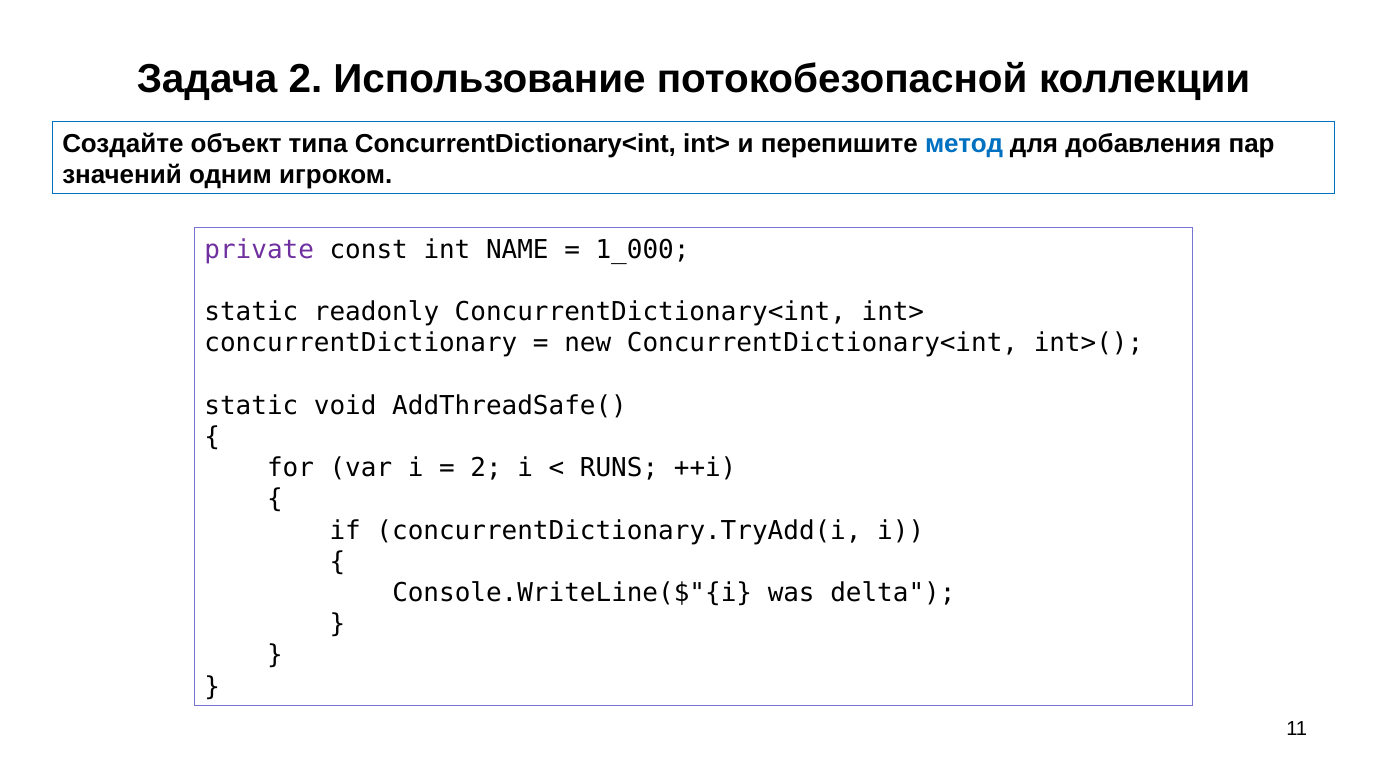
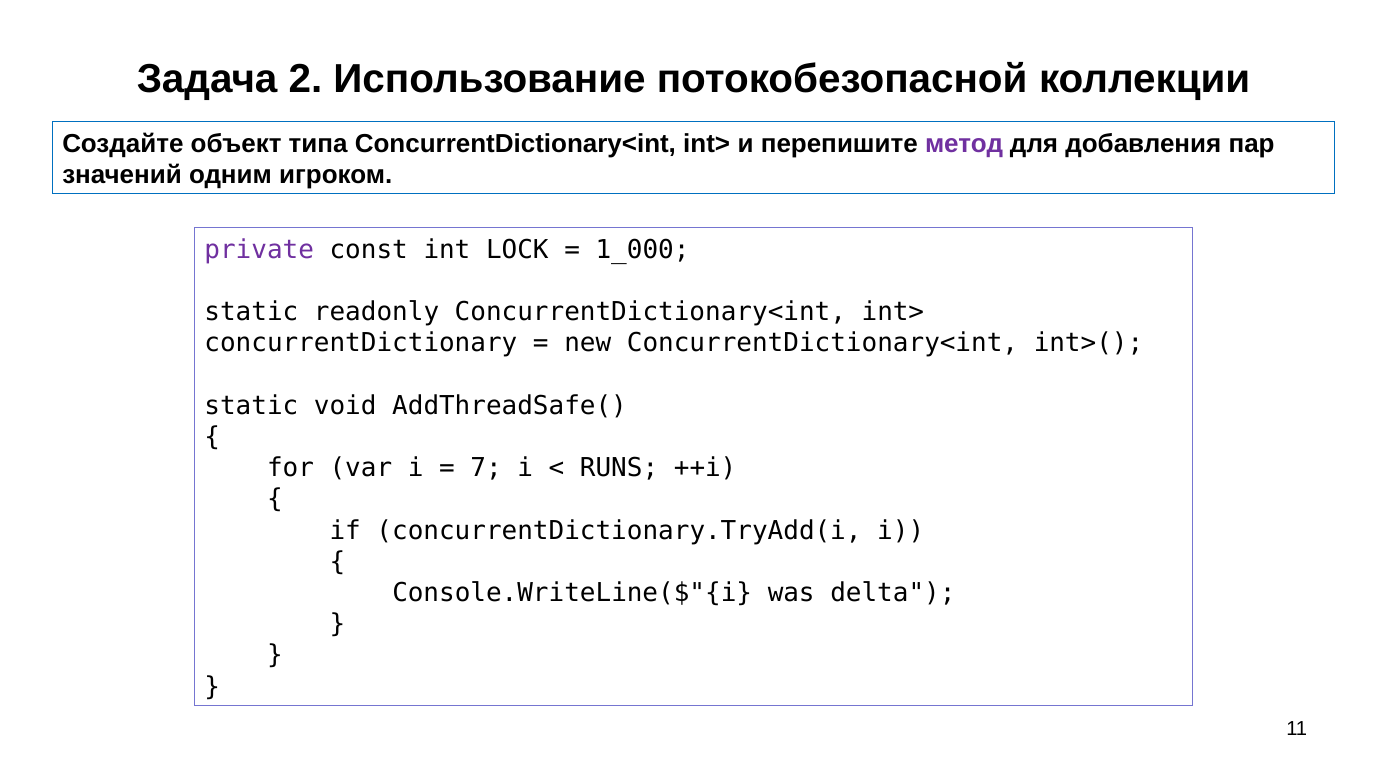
метод colour: blue -> purple (964, 144)
NAME: NAME -> LOCK (517, 250)
2: 2 -> 7 (486, 468)
